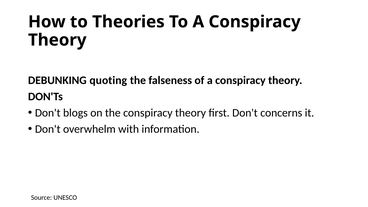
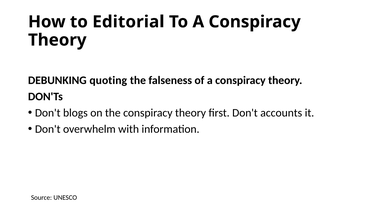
Theories: Theories -> Editorial (128, 22)
concerns: concerns -> accounts (281, 113)
